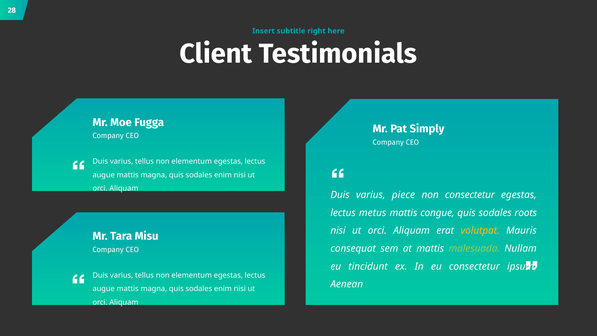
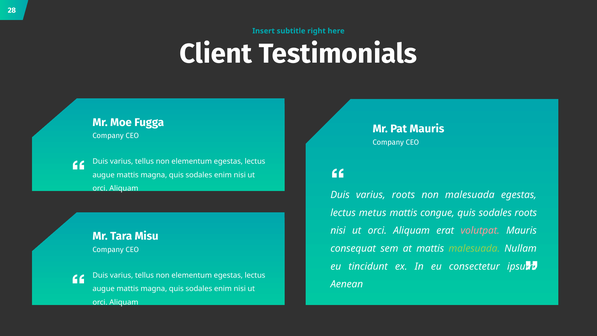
Pat Simply: Simply -> Mauris (427, 129)
varius piece: piece -> roots (403, 195)
non consectetur: consectetur -> malesuada (470, 195)
volutpat colour: yellow -> pink (480, 231)
